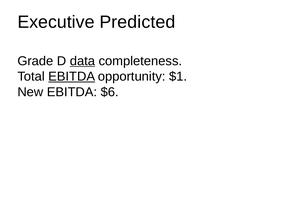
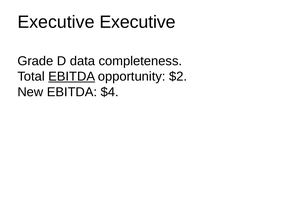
Executive Predicted: Predicted -> Executive (137, 22)
data underline: present -> none (82, 61)
$1: $1 -> $2 (178, 77)
$6: $6 -> $4 (110, 92)
